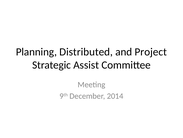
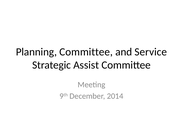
Planning Distributed: Distributed -> Committee (86, 52)
Project: Project -> Service (151, 52)
